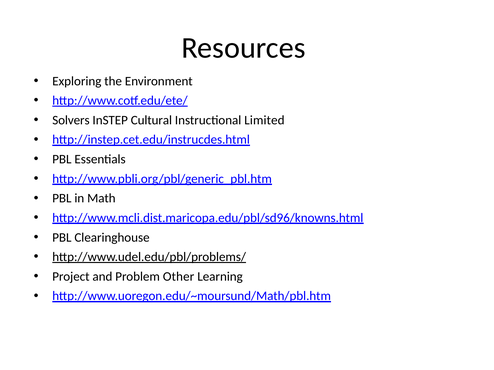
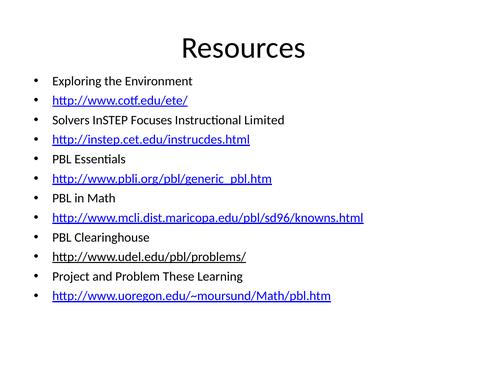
Cultural: Cultural -> Focuses (151, 120)
Other: Other -> These (179, 277)
